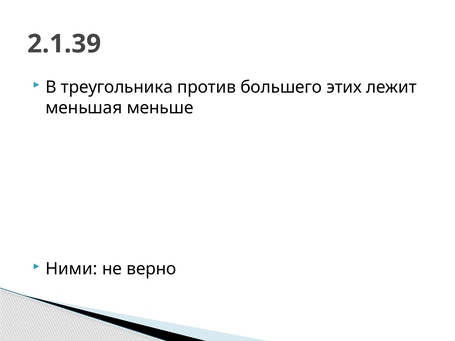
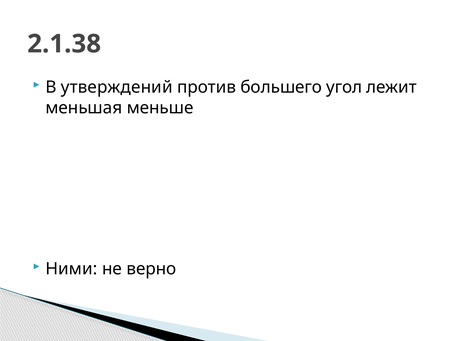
2.1.39: 2.1.39 -> 2.1.38 (64, 44)
треугольника: треугольника -> утверждений (117, 87)
этих: этих -> угол (344, 87)
